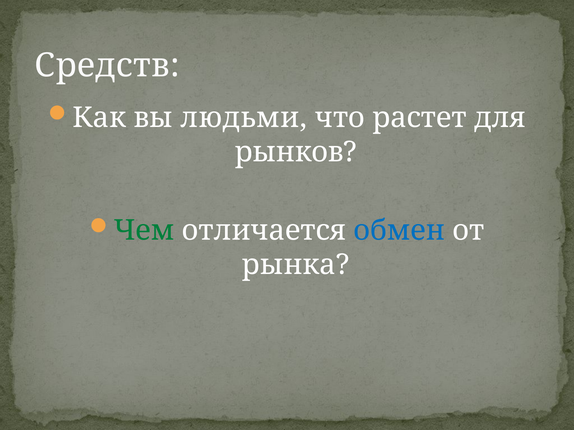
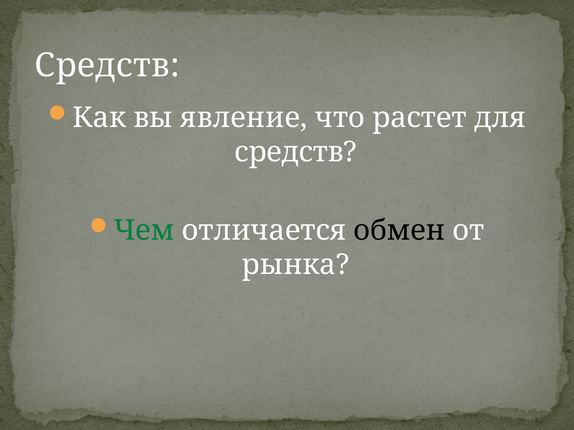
людьми: людьми -> явление (244, 118)
рынков: рынков -> средств (296, 152)
обмен colour: blue -> black (399, 231)
